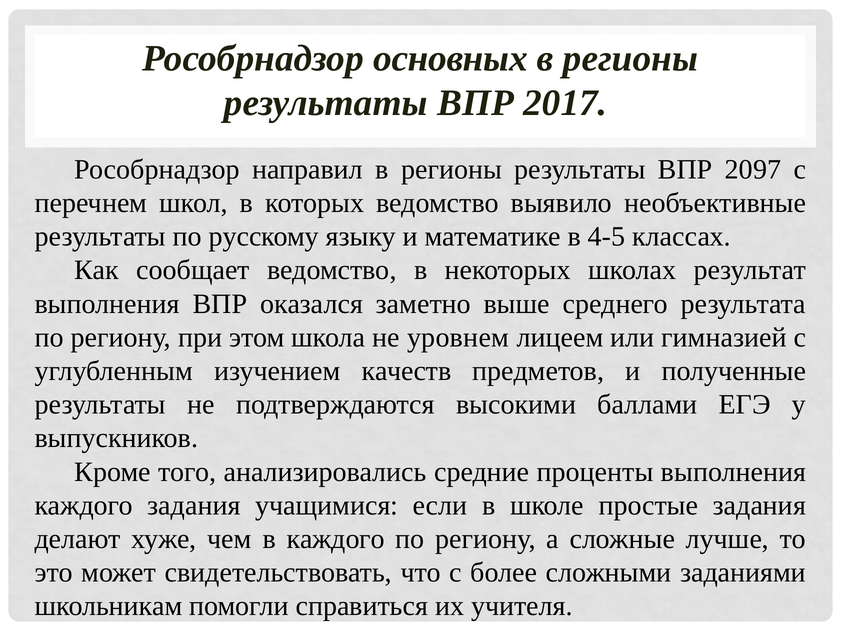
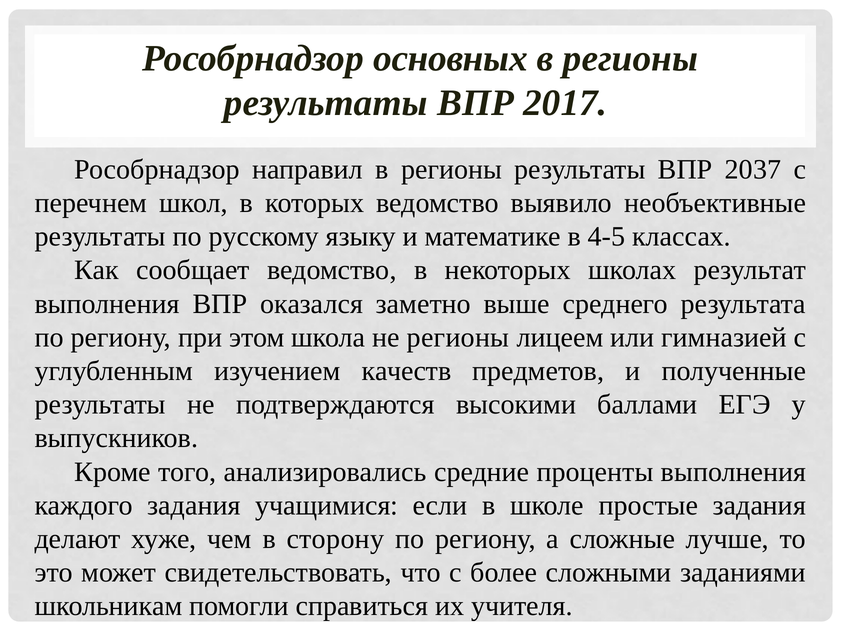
2097: 2097 -> 2037 (753, 170)
не уровнем: уровнем -> регионы (458, 338)
в каждого: каждого -> сторону (335, 540)
